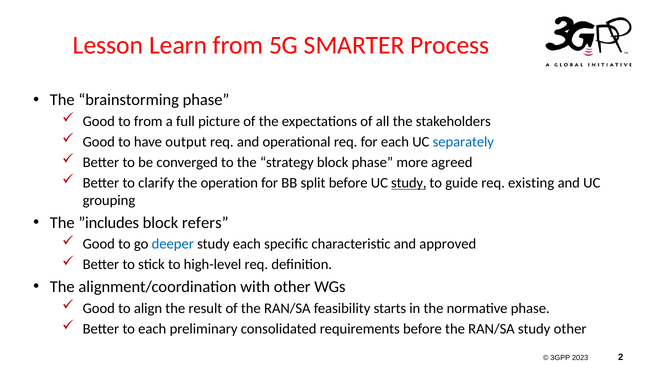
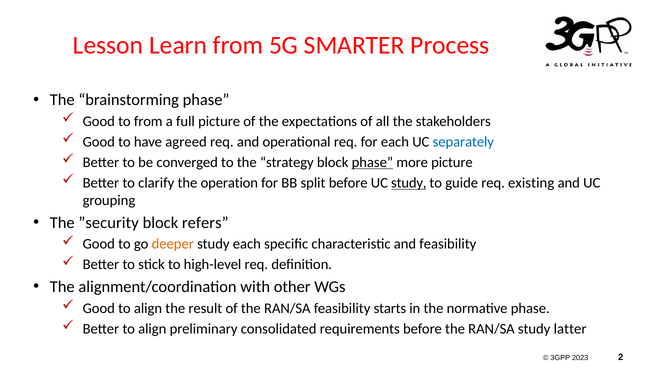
output: output -> agreed (186, 142)
phase underline: none -> present (372, 162)
more agreed: agreed -> picture (452, 162)
”includes: ”includes -> ”security (109, 222)
deeper colour: blue -> orange (173, 244)
and approved: approved -> feasibility (448, 244)
Better to each: each -> align (152, 329)
study other: other -> latter (570, 329)
